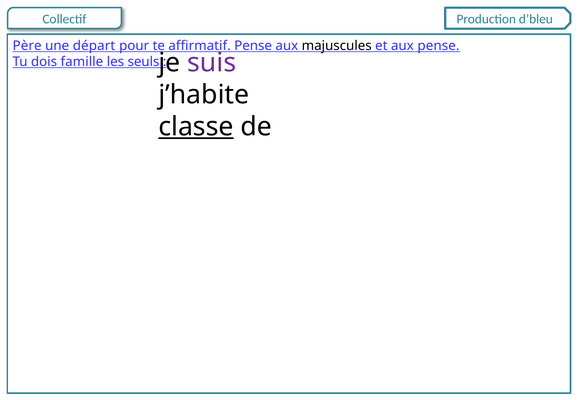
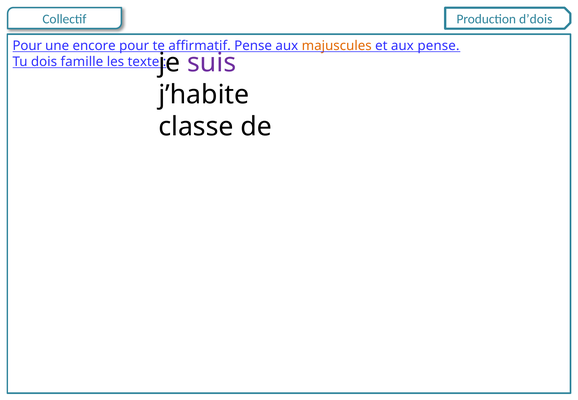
d’bleu: d’bleu -> d’dois (536, 19)
Père: Père -> Pour (27, 46)
départ: départ -> encore (94, 46)
majuscules colour: black -> orange (337, 46)
seuls: seuls -> texte (143, 62)
classe underline: present -> none (196, 127)
